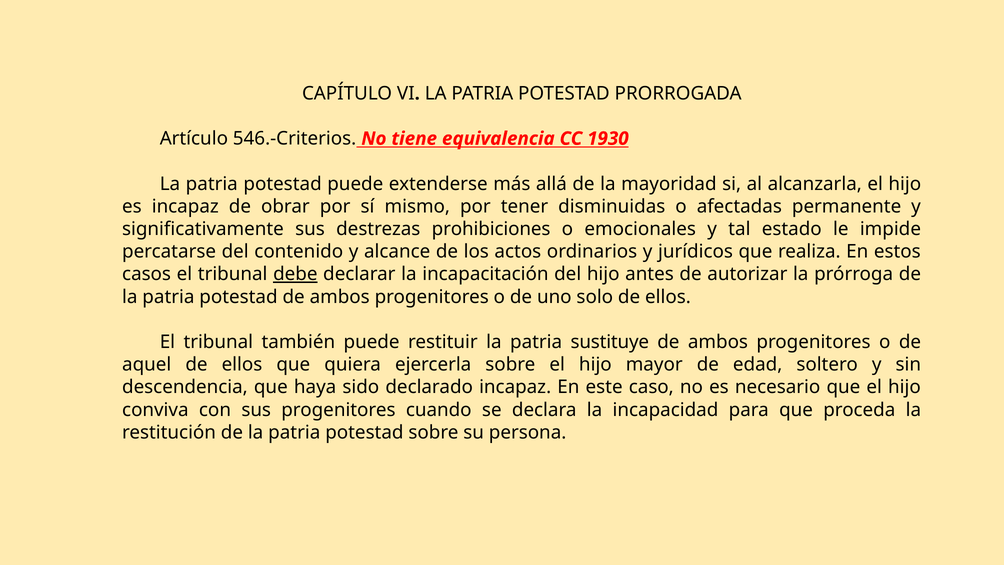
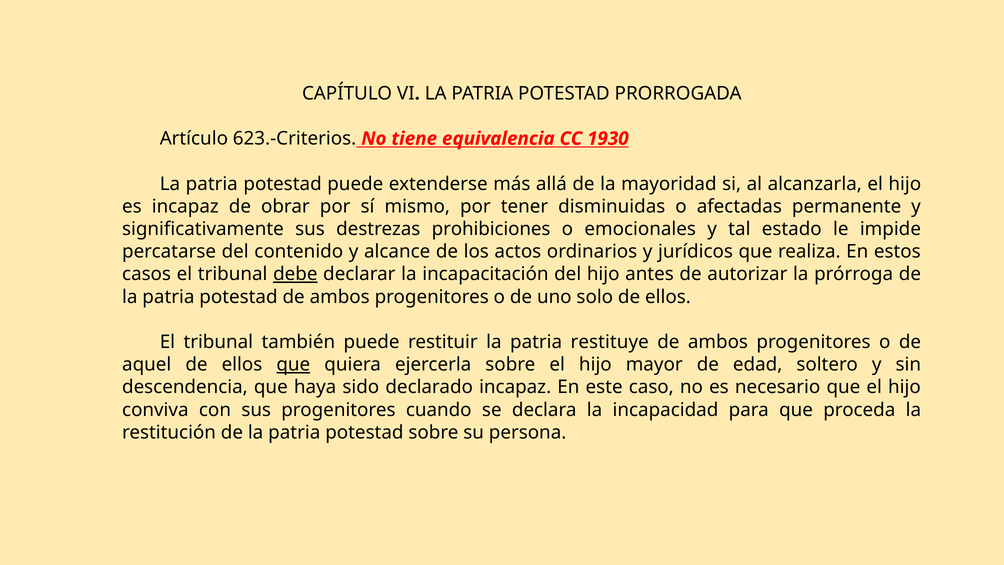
546.-Criterios: 546.-Criterios -> 623.-Criterios (295, 139)
sustituye: sustituye -> restituye (610, 342)
que underline: none -> present (293, 364)
